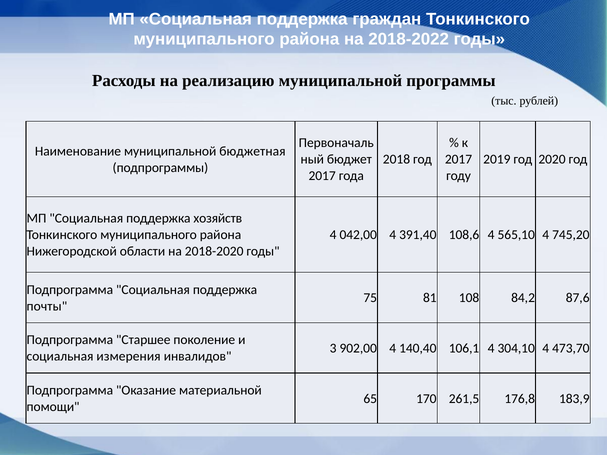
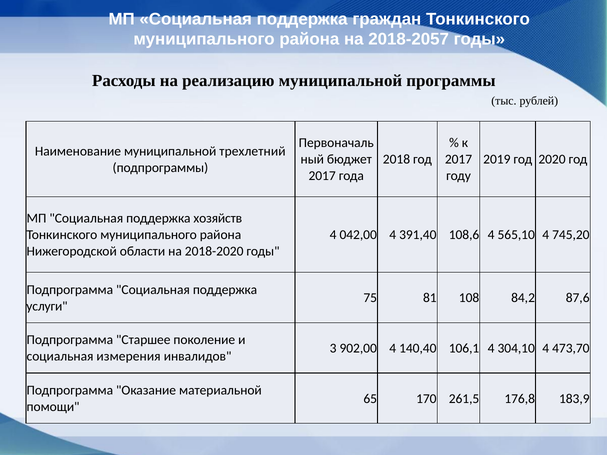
2018-2022: 2018-2022 -> 2018-2057 (409, 39)
бюджетная: бюджетная -> трехлетний (252, 151)
почты: почты -> услуги (47, 306)
